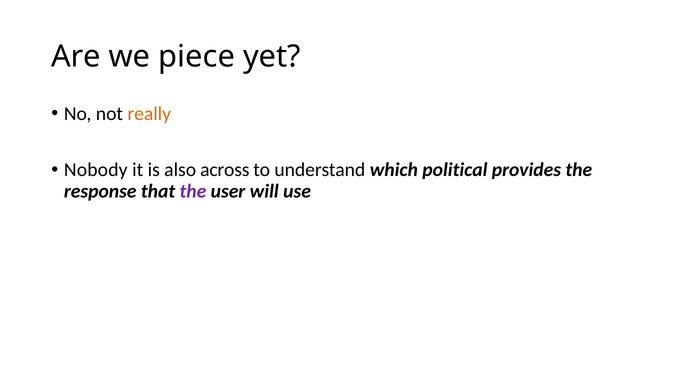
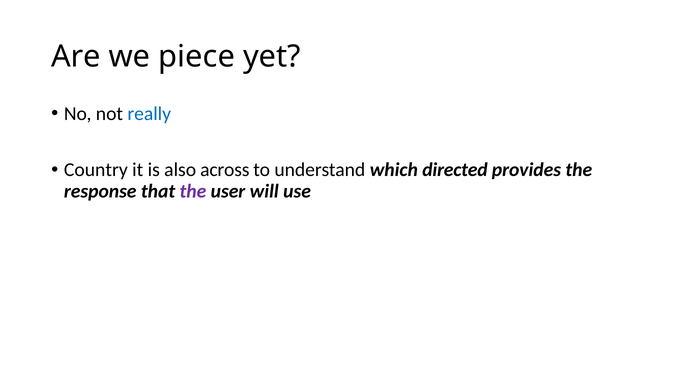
really colour: orange -> blue (149, 114)
Nobody: Nobody -> Country (96, 170)
political: political -> directed (455, 170)
